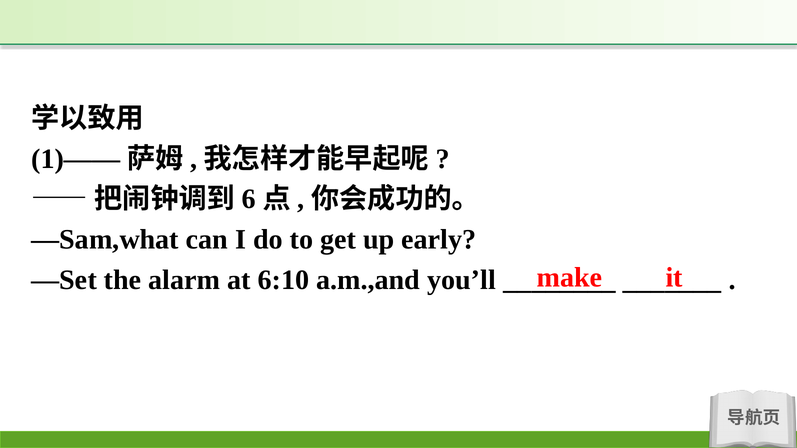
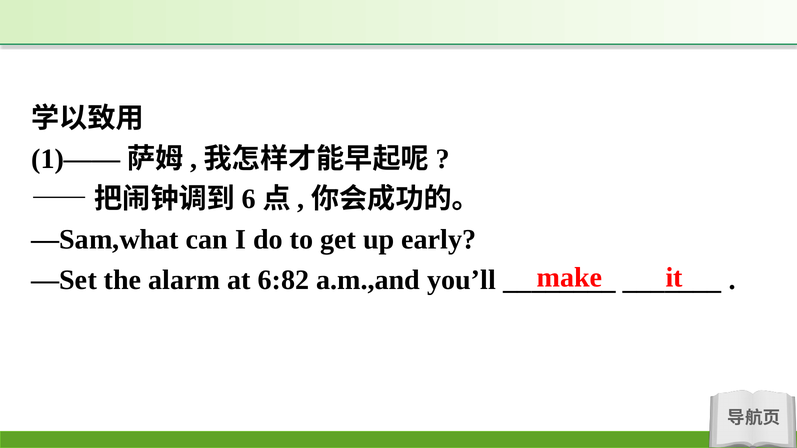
6:10: 6:10 -> 6:82 (283, 280)
